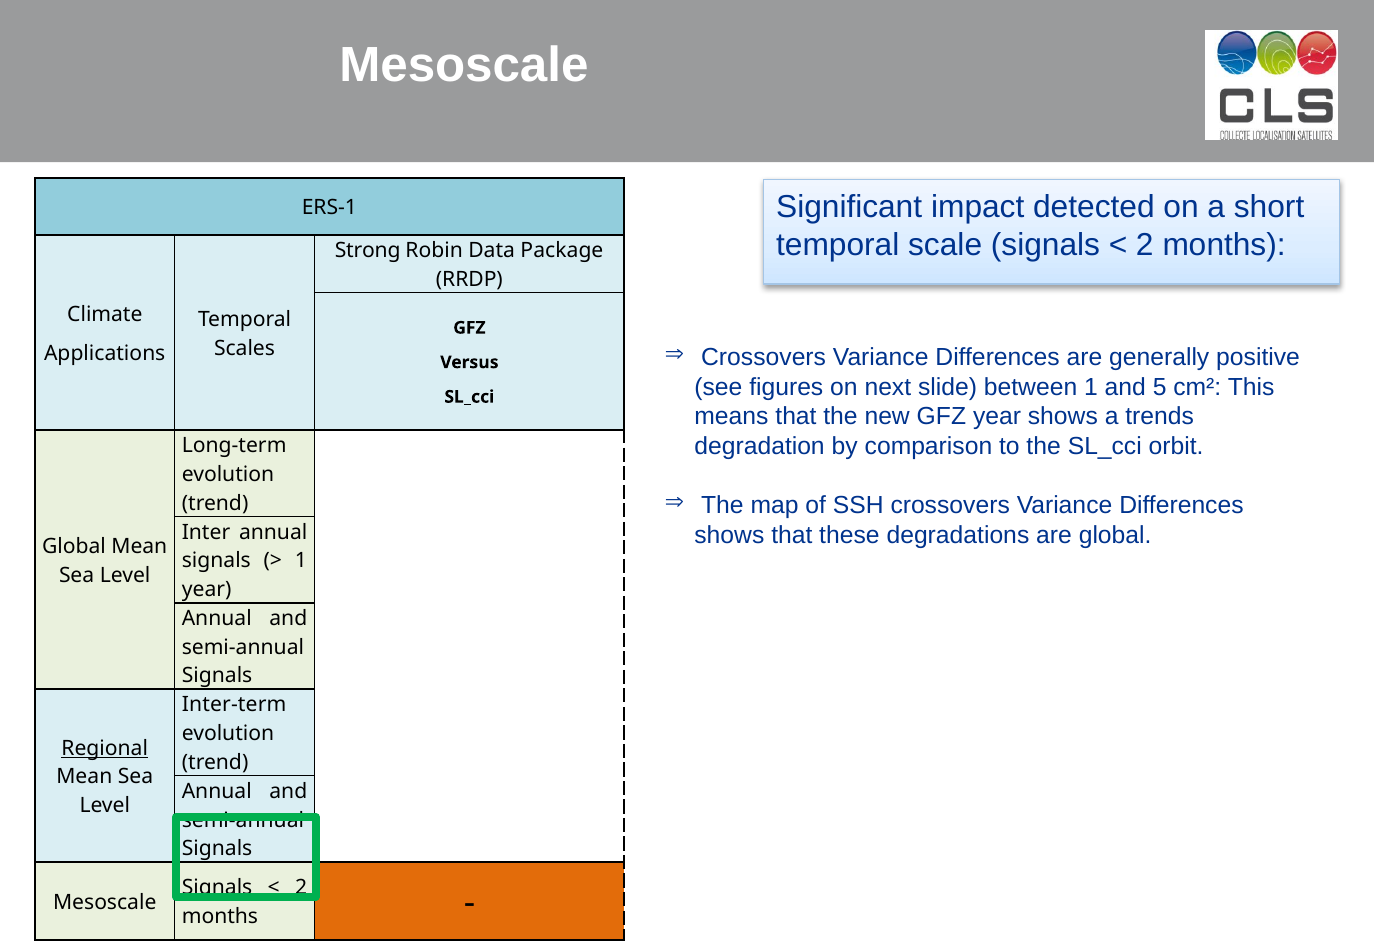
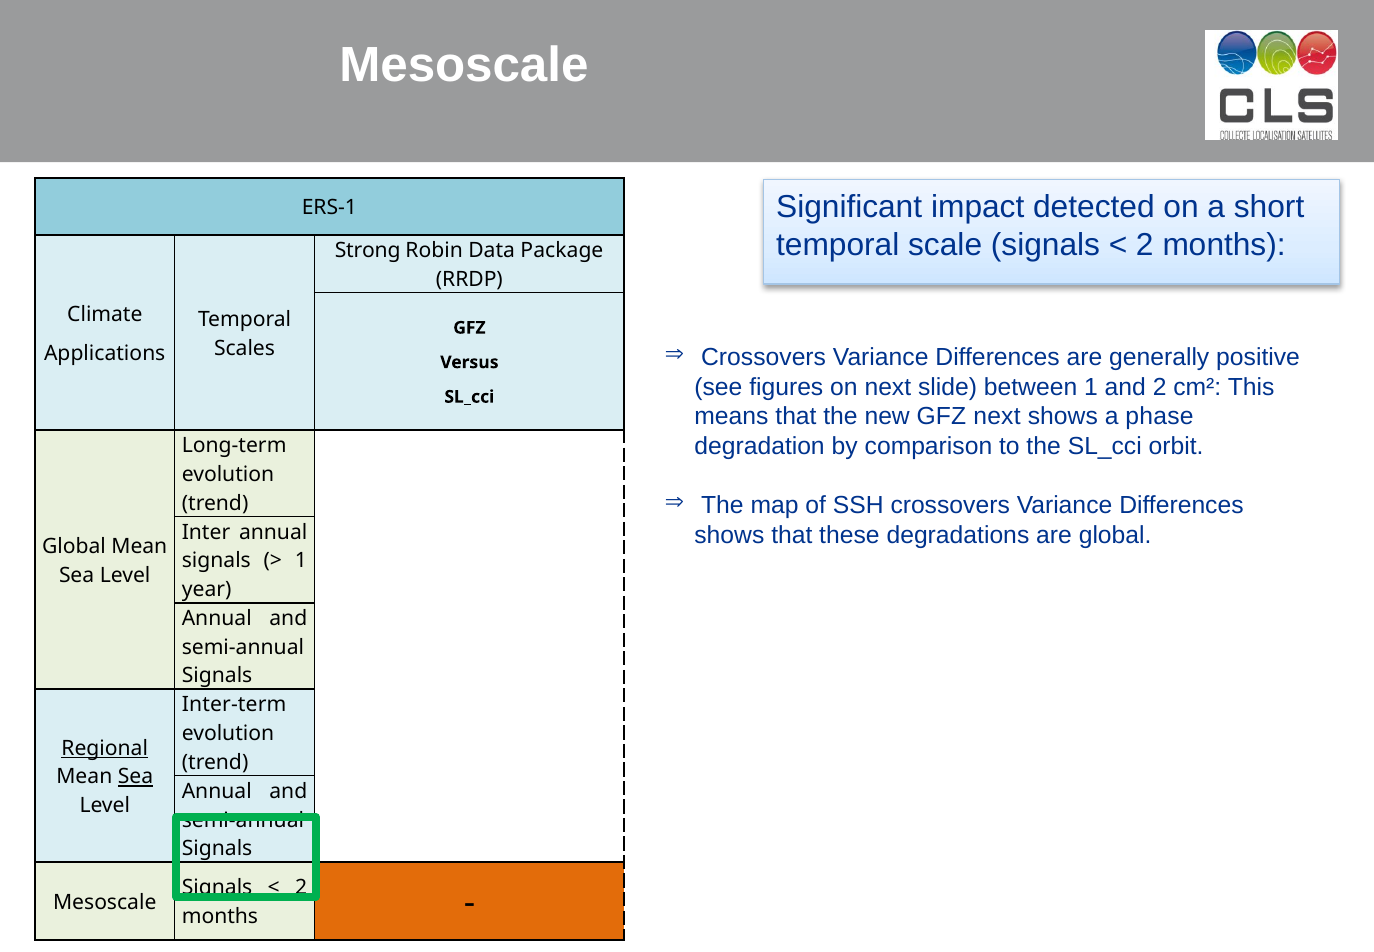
and 5: 5 -> 2 (1160, 387)
GFZ year: year -> next (997, 416)
trends: trends -> phase (1160, 416)
Sea underline: none -> present (135, 776)
